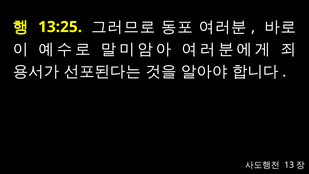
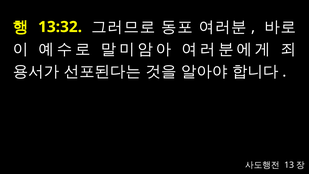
13:25: 13:25 -> 13:32 (60, 27)
